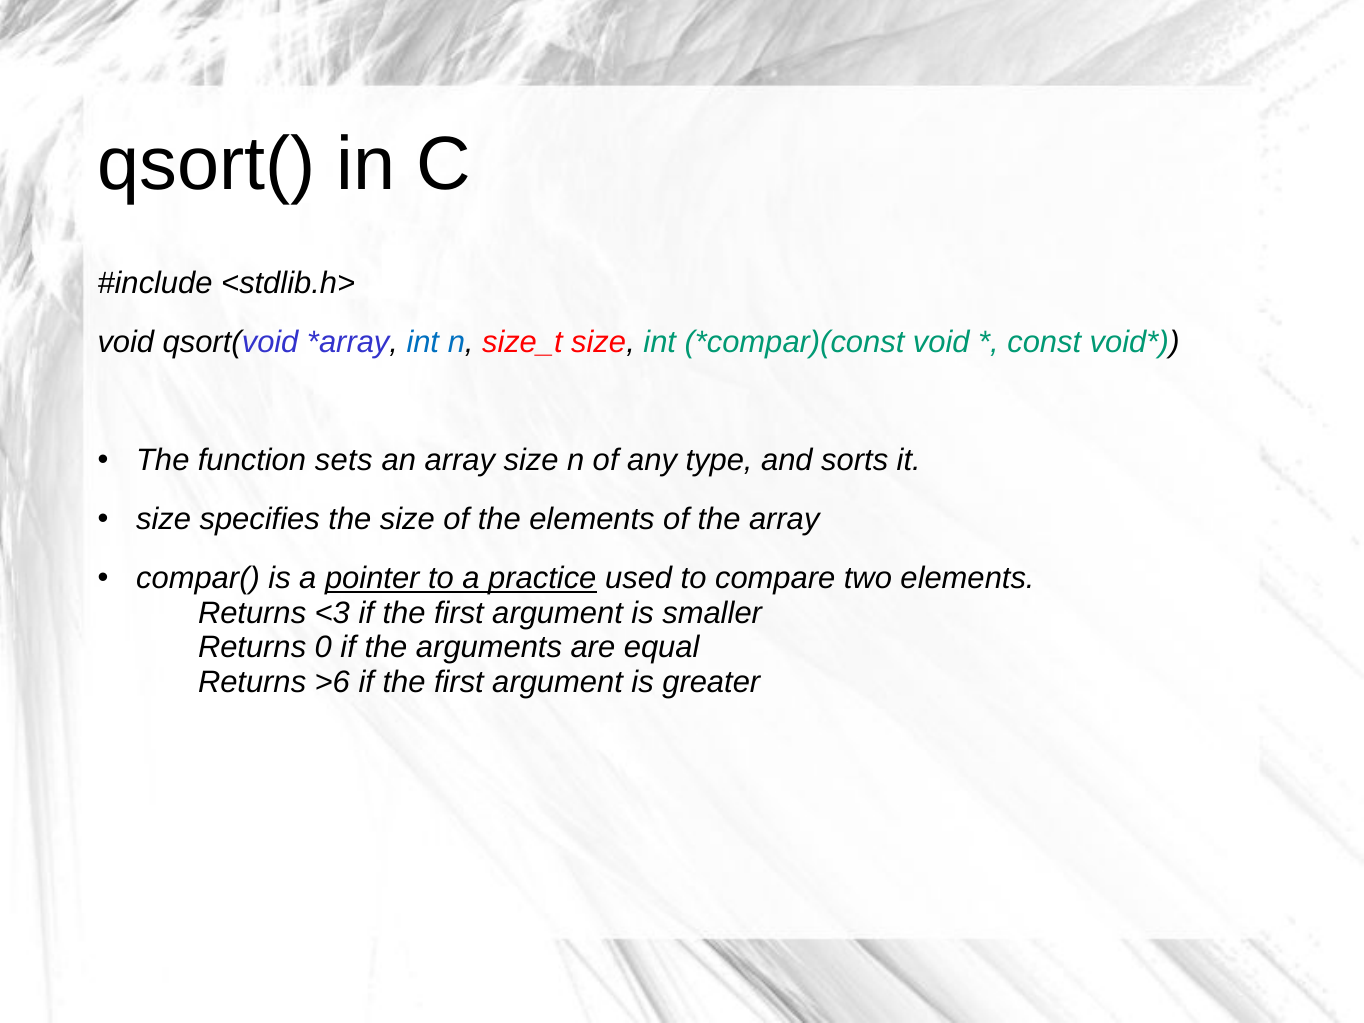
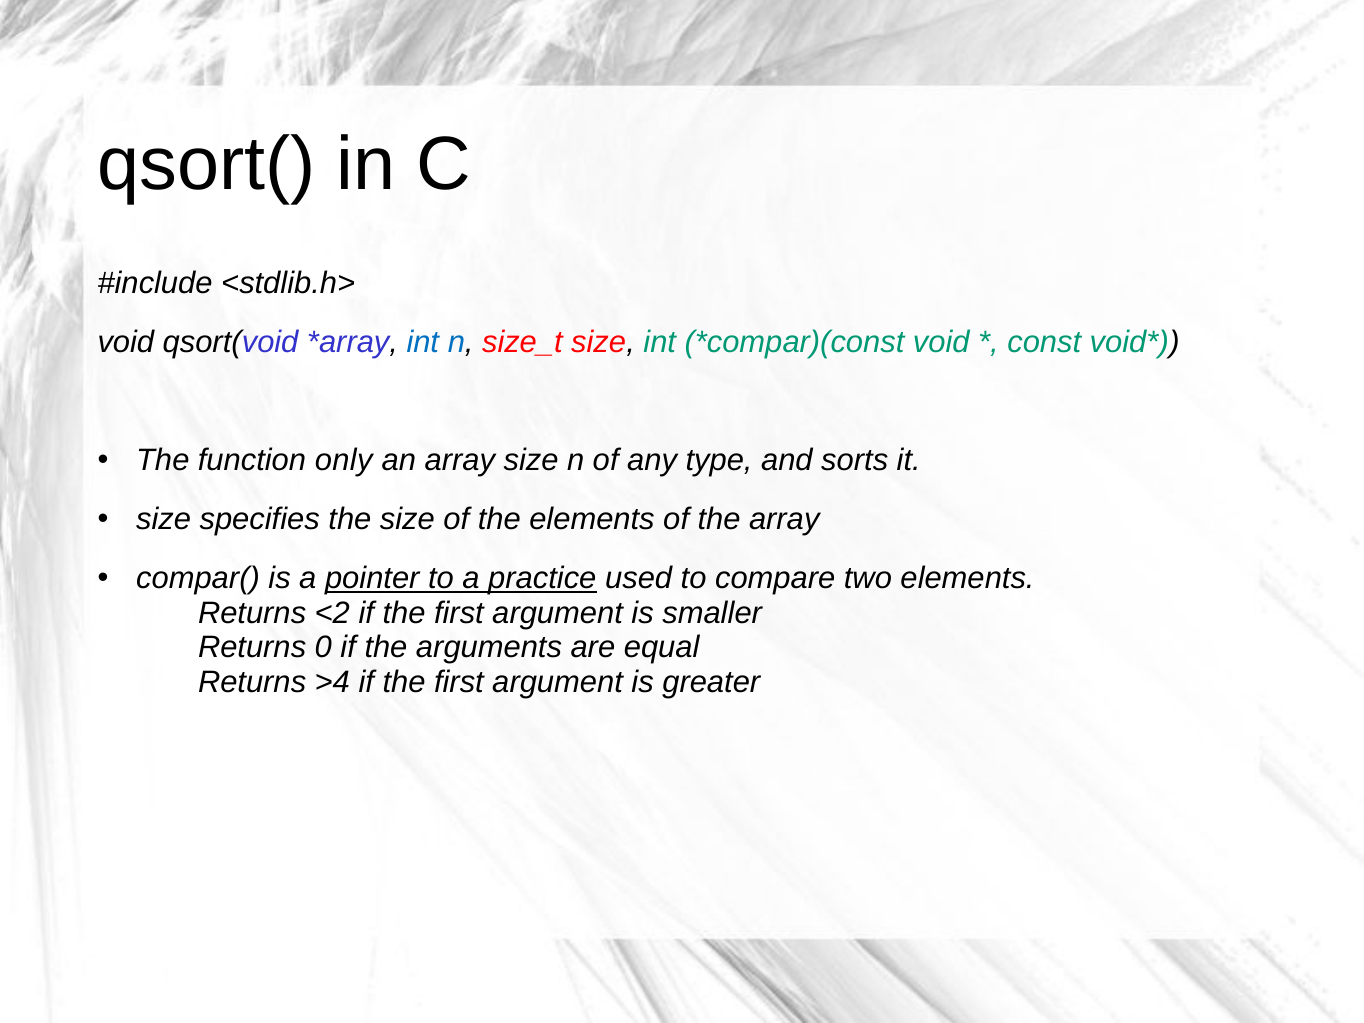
sets: sets -> only (344, 460)
<3: <3 -> <2 (332, 613)
>6: >6 -> >4 (332, 682)
